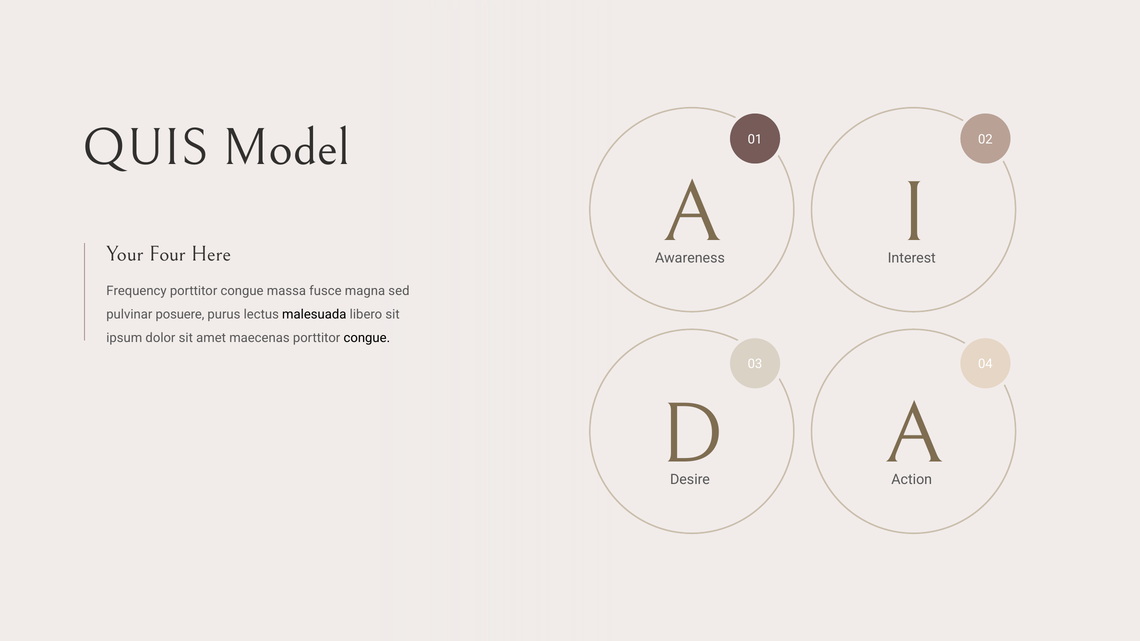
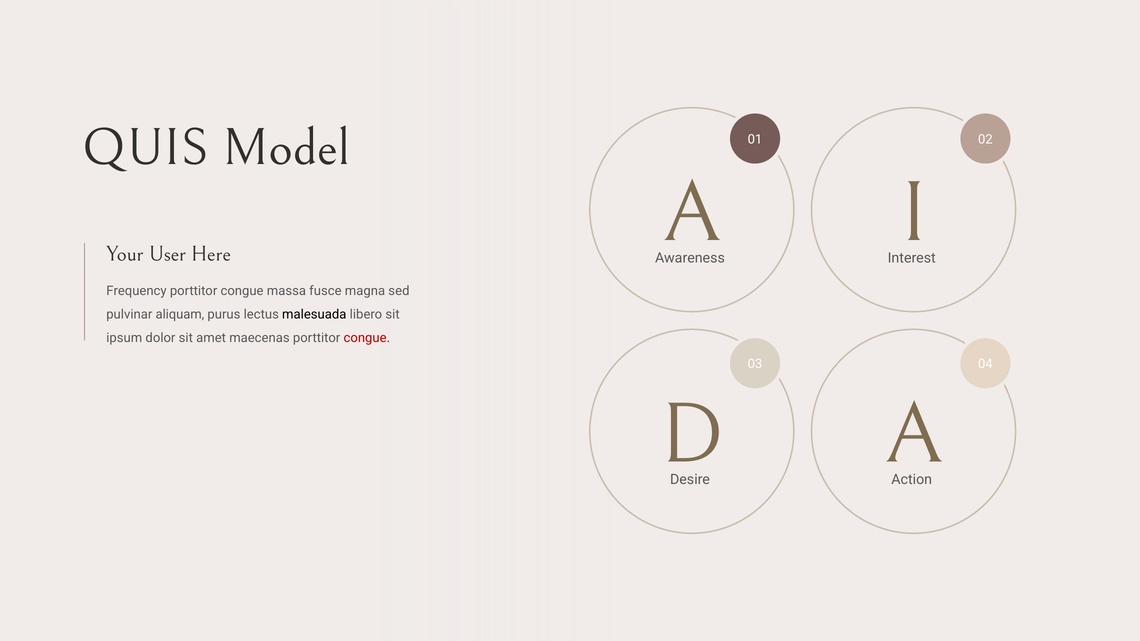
Four: Four -> User (167, 254)
posuere: posuere -> aliquam (180, 315)
congue colour: black -> red (367, 338)
